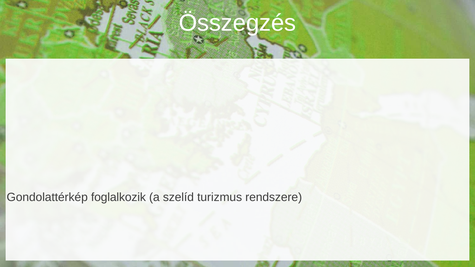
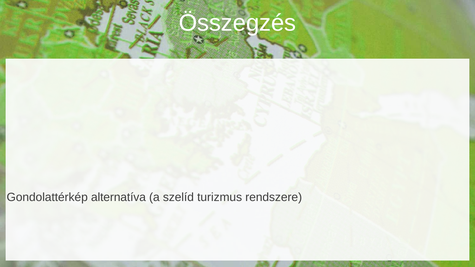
foglalkozik: foglalkozik -> alternatíva (118, 197)
